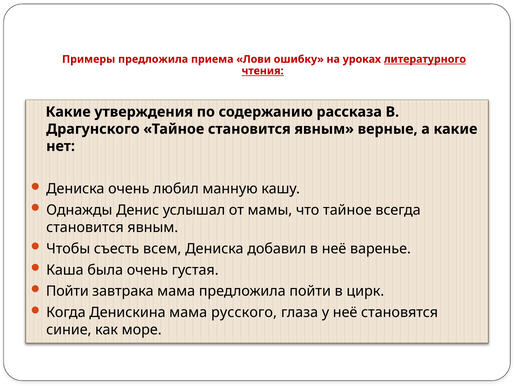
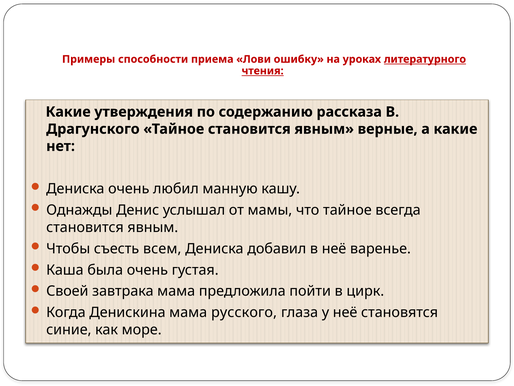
Примеры предложила: предложила -> способности (153, 59)
Пойти: Пойти -> Своей (67, 291)
